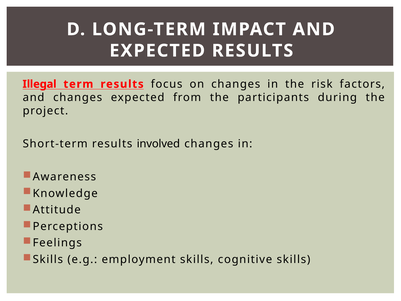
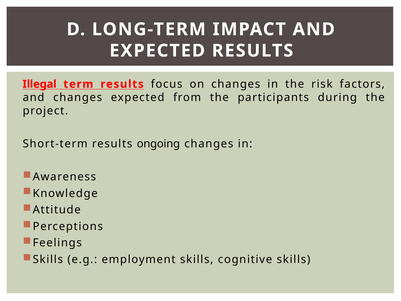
involved: involved -> ongoing (158, 144)
